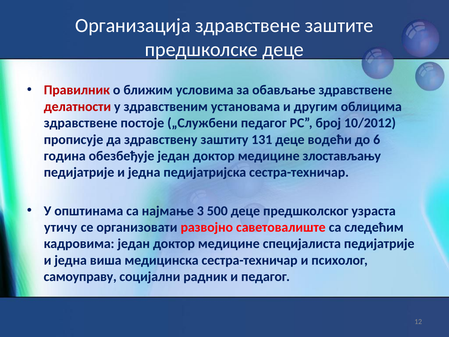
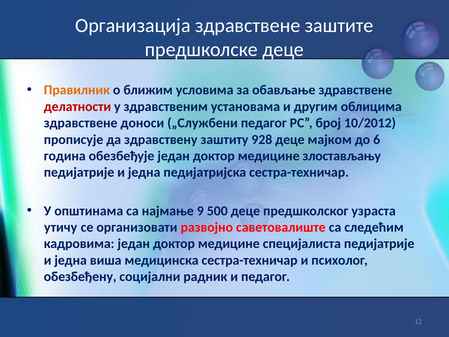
Правилник colour: red -> orange (77, 90)
постоје: постоје -> доноси (142, 123)
131: 131 -> 928 (262, 139)
водећи: водећи -> мајком (330, 139)
3: 3 -> 9 (200, 211)
самоуправу: самоуправу -> обезбеђену (80, 277)
